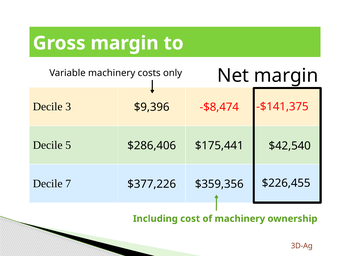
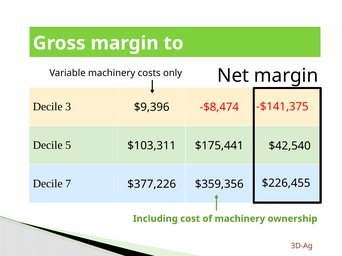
$286,406: $286,406 -> $103,311 (152, 146)
